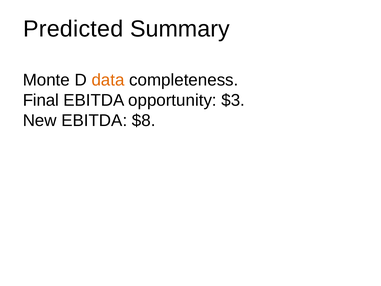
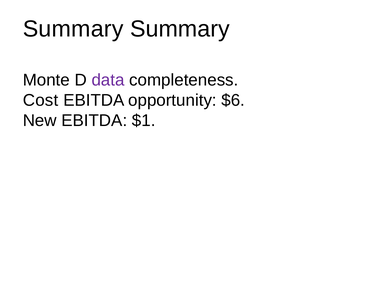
Predicted: Predicted -> Summary (73, 29)
data colour: orange -> purple (108, 80)
Final: Final -> Cost (41, 100)
$3: $3 -> $6 (233, 100)
$8: $8 -> $1 (144, 121)
